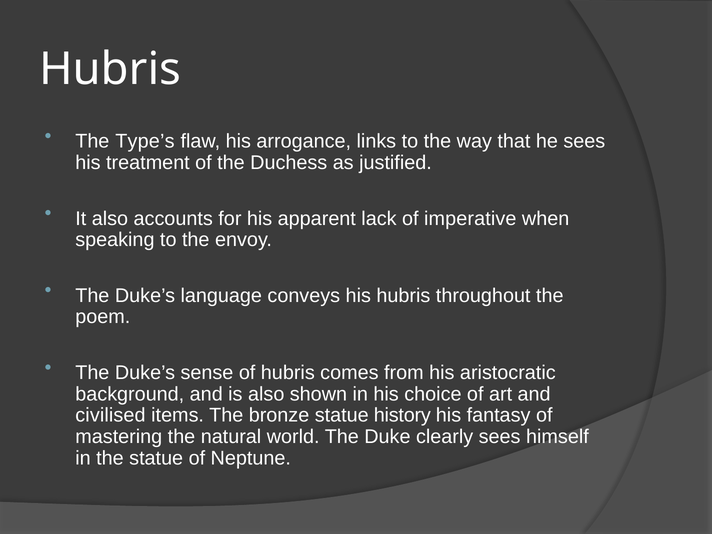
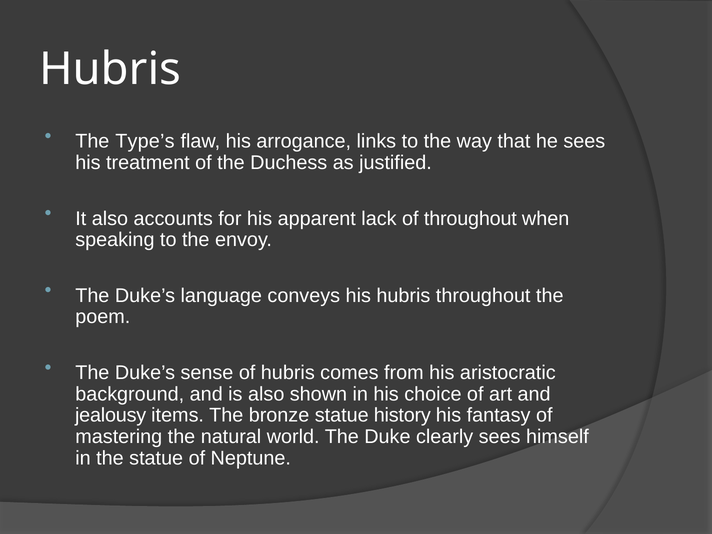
of imperative: imperative -> throughout (470, 218)
civilised: civilised -> jealousy (111, 415)
